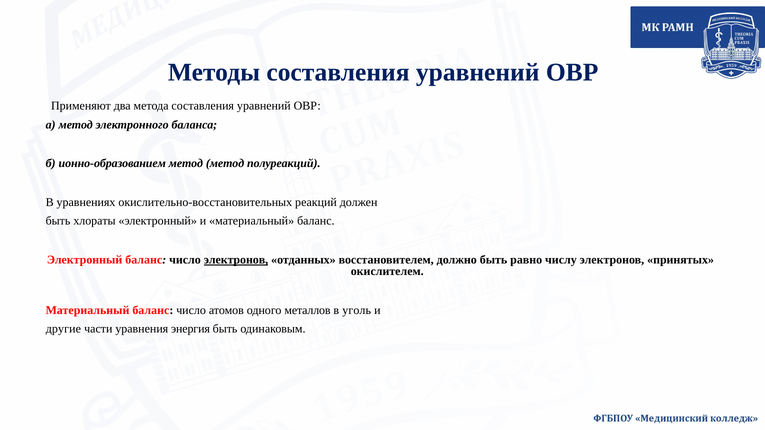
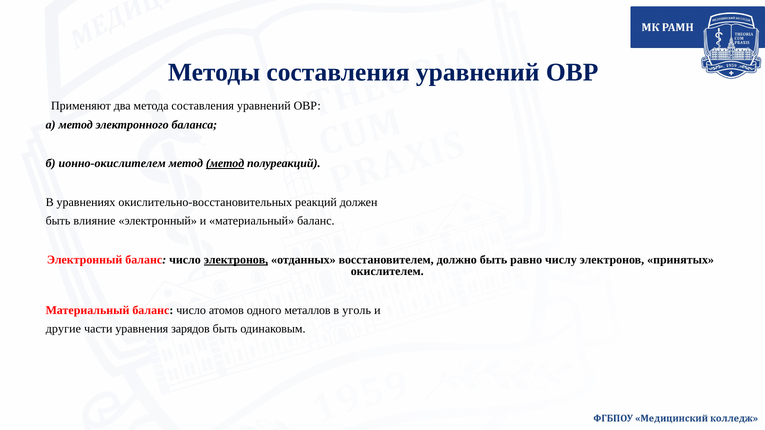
ионно-образованием: ионно-образованием -> ионно-окислителем (112, 164)
метод underline: none -> present (225, 164)
хлораты: хлораты -> влияние (94, 221)
энергия: энергия -> зарядов (190, 329)
